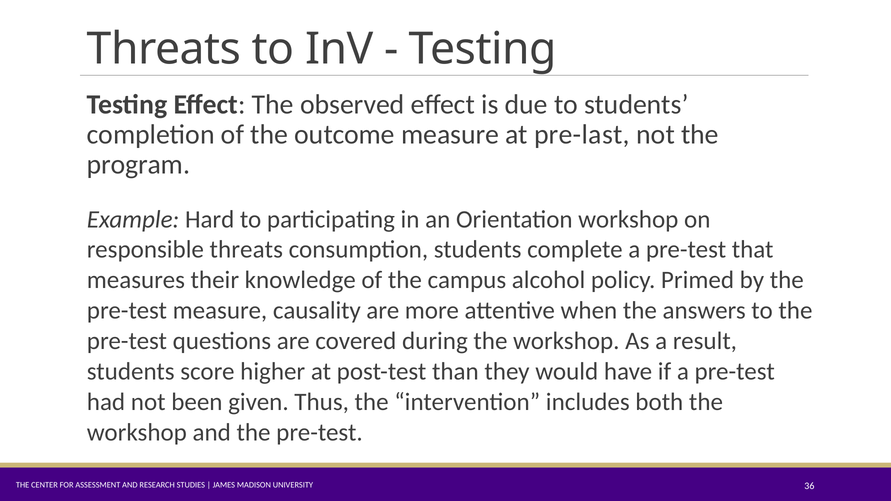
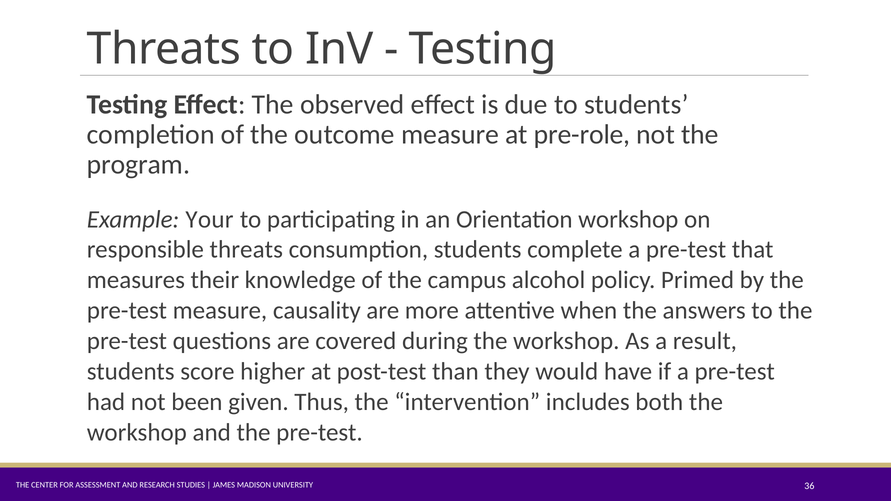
pre-last: pre-last -> pre-role (582, 135)
Hard: Hard -> Your (209, 219)
